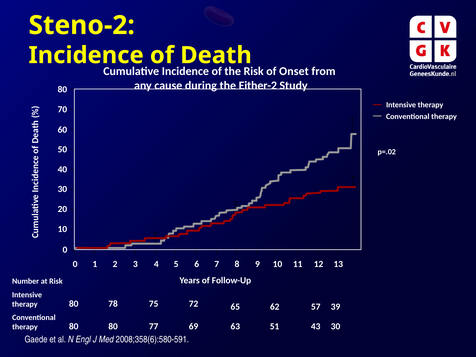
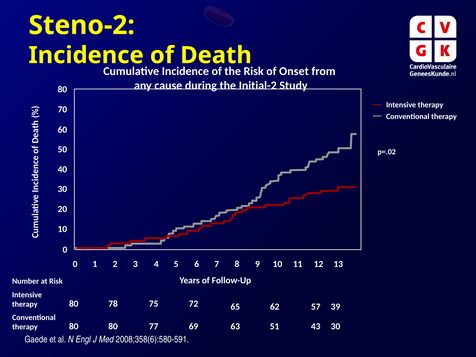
Either-2: Either-2 -> Initial-2 (258, 85)
